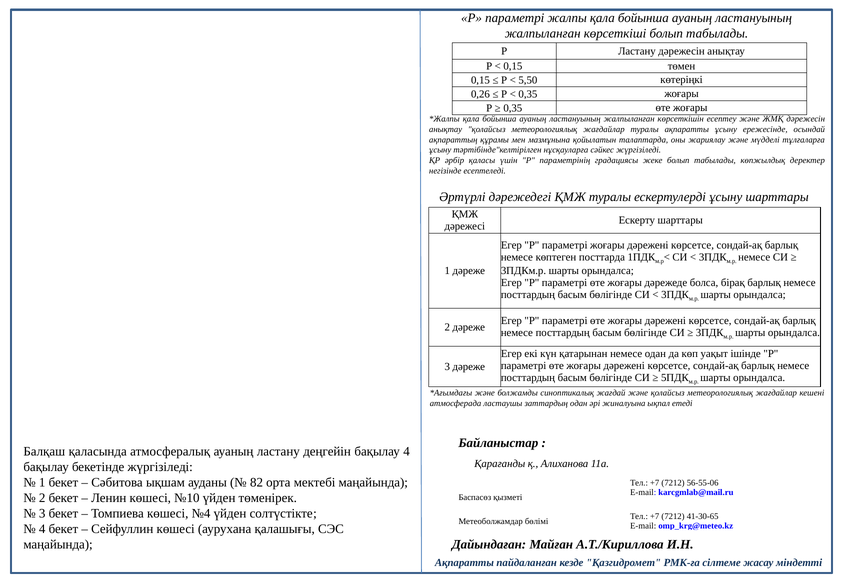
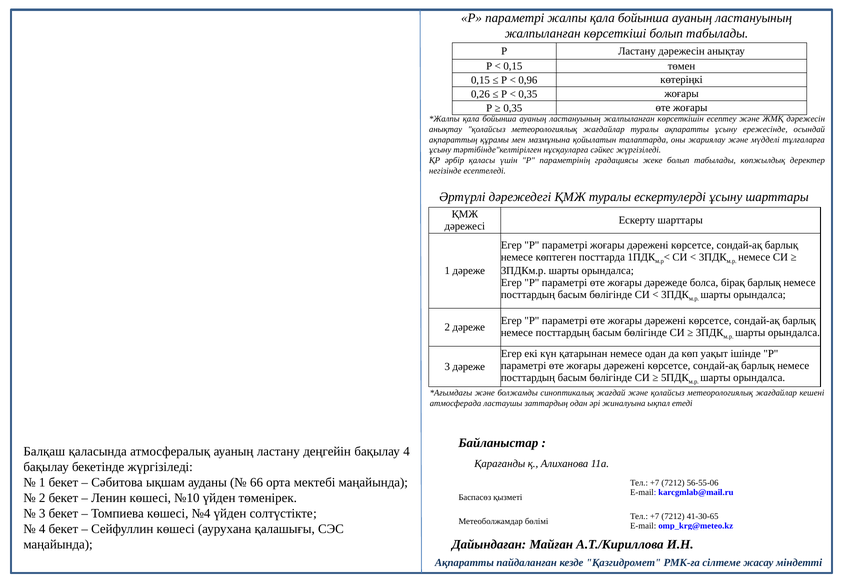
5,50: 5,50 -> 0,96 (528, 80)
82: 82 -> 66 (257, 483)
